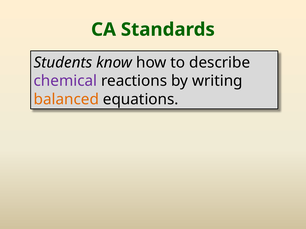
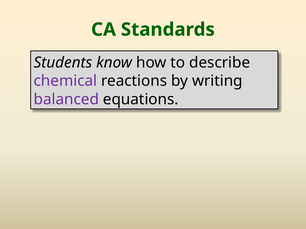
balanced colour: orange -> purple (66, 99)
